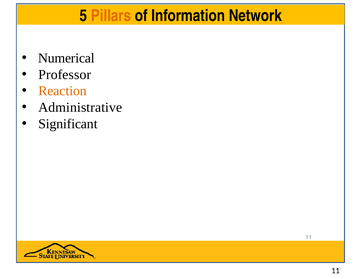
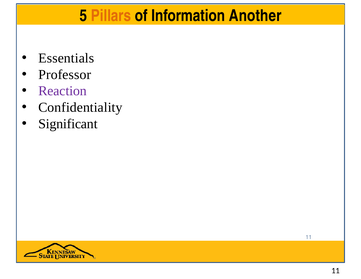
Network: Network -> Another (255, 16)
Numerical: Numerical -> Essentials (66, 58)
Reaction colour: orange -> purple (63, 91)
Administrative: Administrative -> Confidentiality (80, 107)
